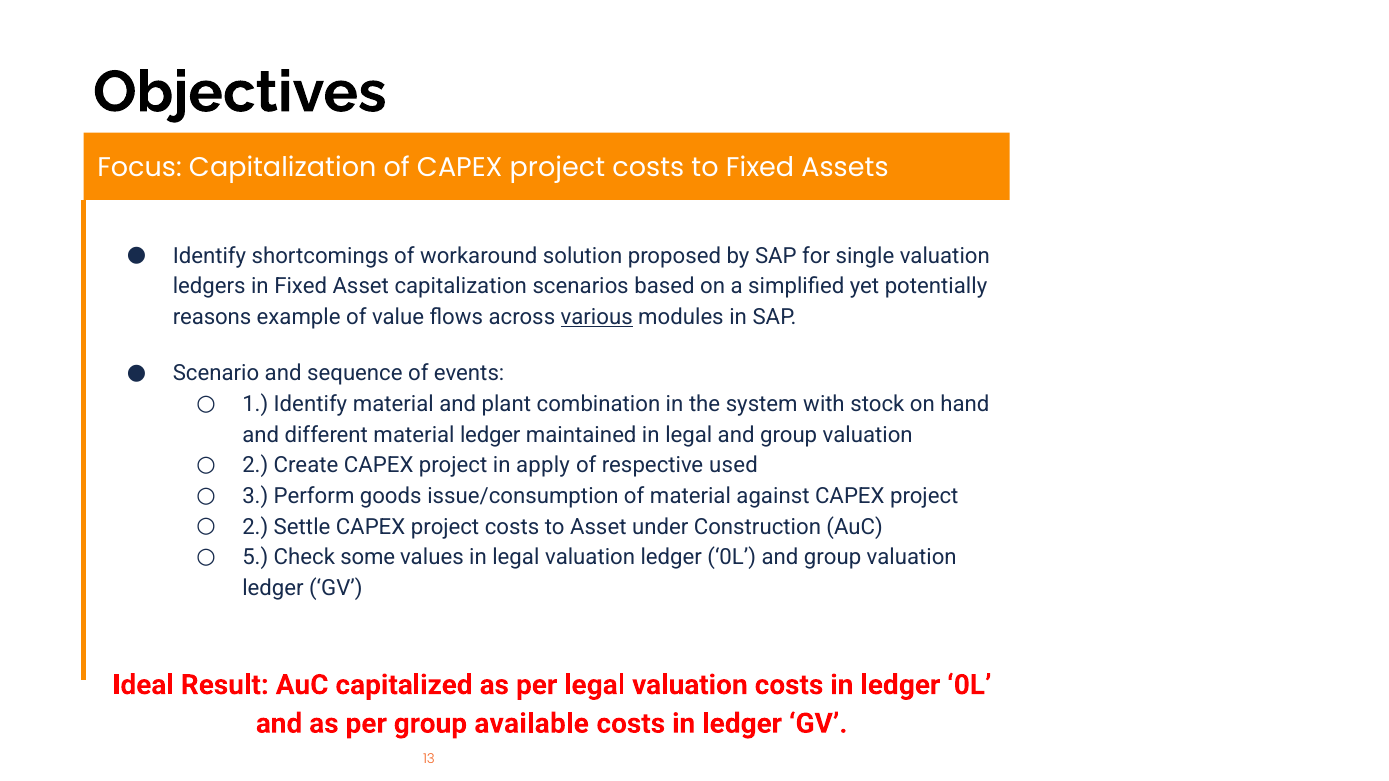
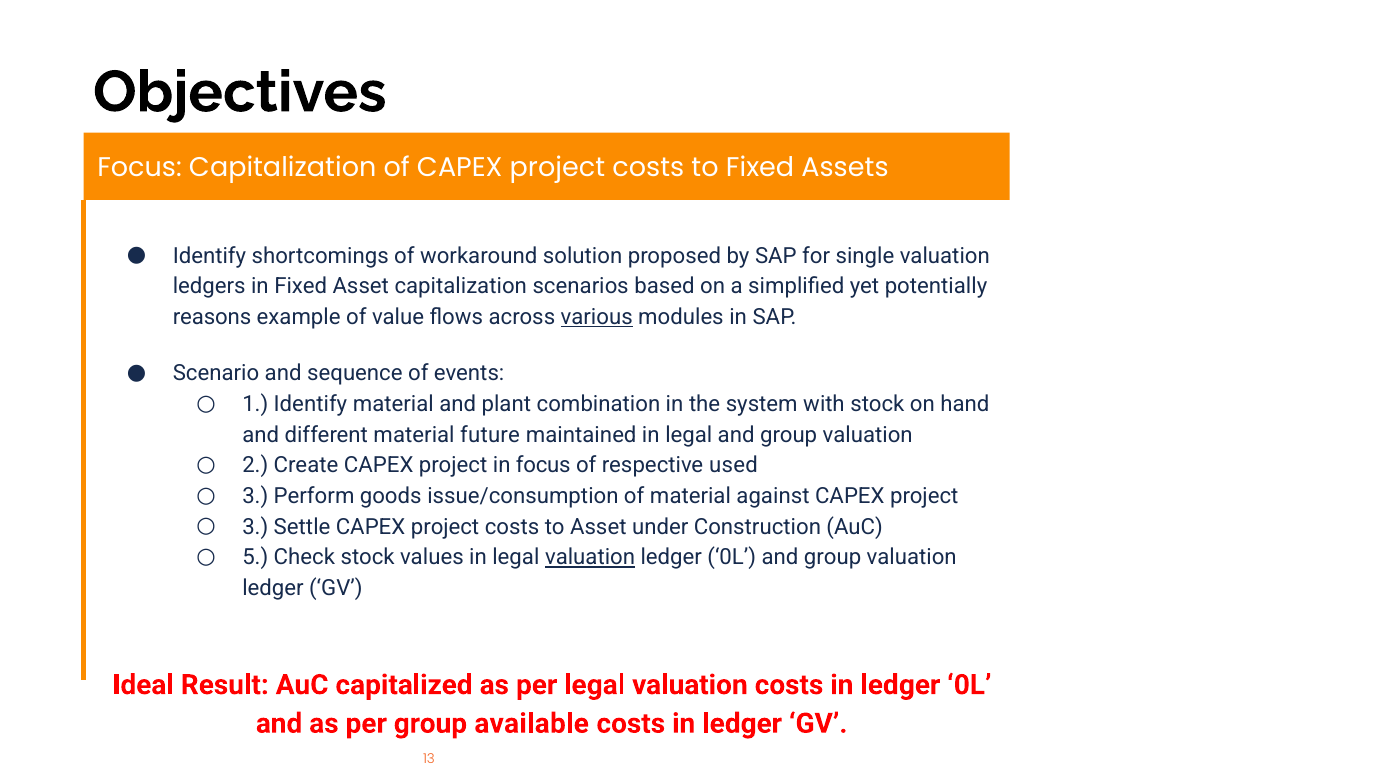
material ledger: ledger -> future (490, 435)
in apply: apply -> focus (543, 466)
2: 2 -> 3 (255, 527)
Check some: some -> stock (368, 558)
valuation underline: none -> present (590, 558)
